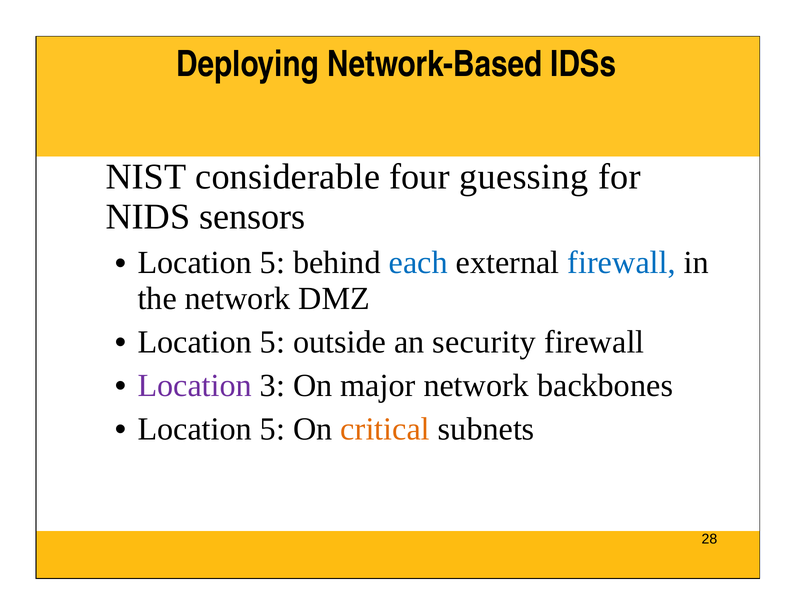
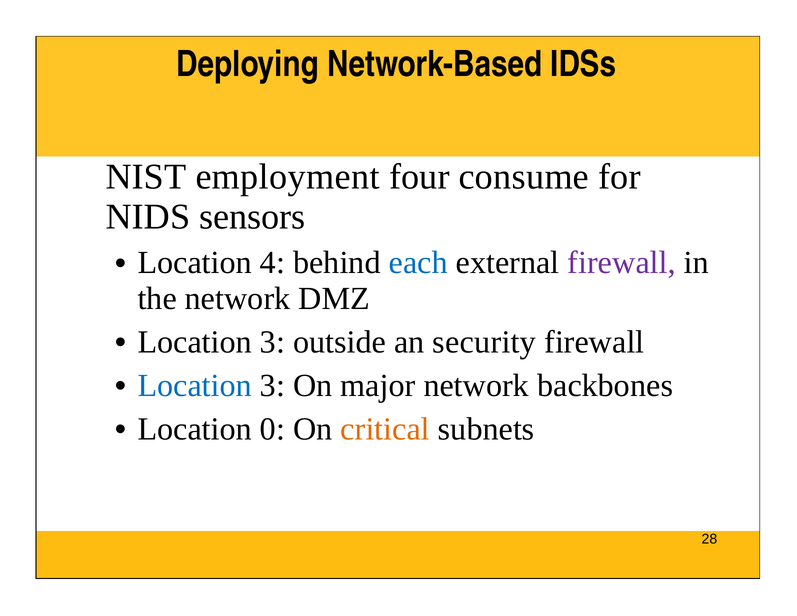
considerable: considerable -> employment (288, 177)
guessing: guessing -> consume (524, 177)
5: 5 -> 4 (272, 263)
firewall colour: blue -> purple (622, 263)
5: 5 -> 3 (272, 342)
Location colour: purple -> blue (195, 385)
5: 5 -> 0 (272, 429)
